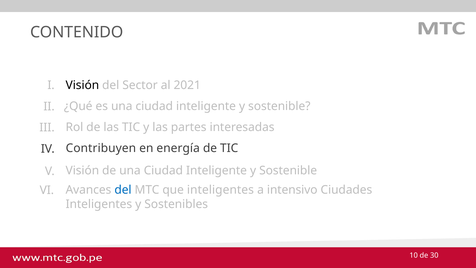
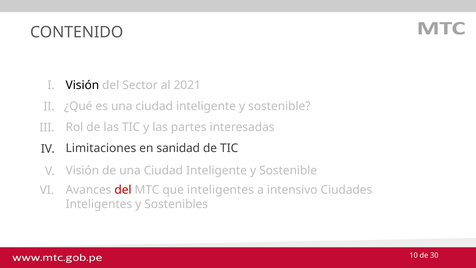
Contribuyen: Contribuyen -> Limitaciones (101, 148)
energía: energía -> sanidad (178, 148)
del colour: blue -> red (123, 190)
